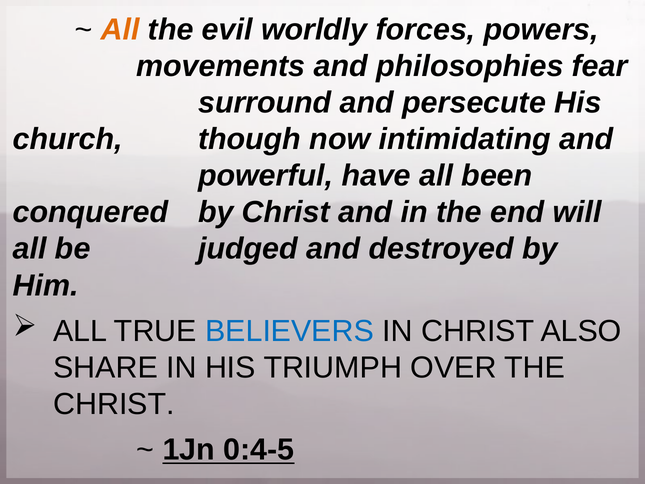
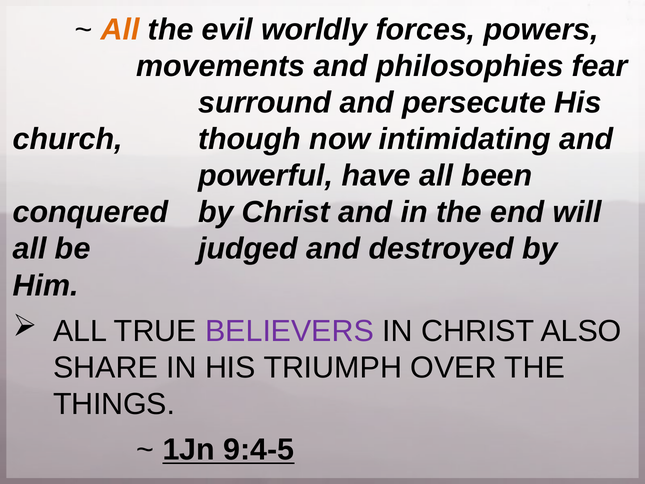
BELIEVERS colour: blue -> purple (290, 331)
CHRIST: CHRIST -> THINGS (114, 404)
0:4-5: 0:4-5 -> 9:4-5 (259, 449)
